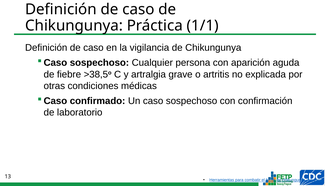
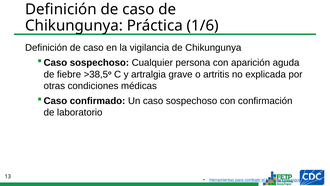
1/1: 1/1 -> 1/6 (203, 26)
